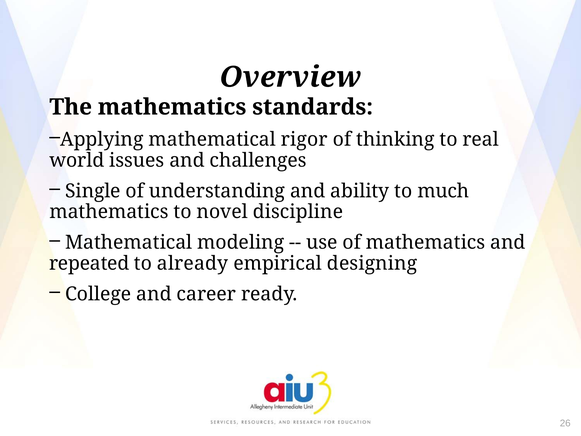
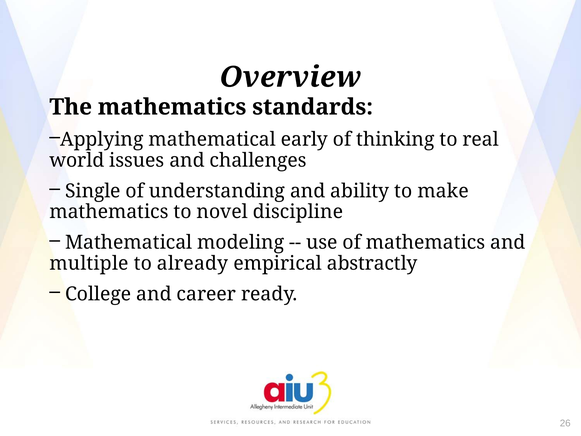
rigor: rigor -> early (304, 139)
much: much -> make (443, 191)
repeated: repeated -> multiple (89, 263)
designing: designing -> abstractly (372, 263)
